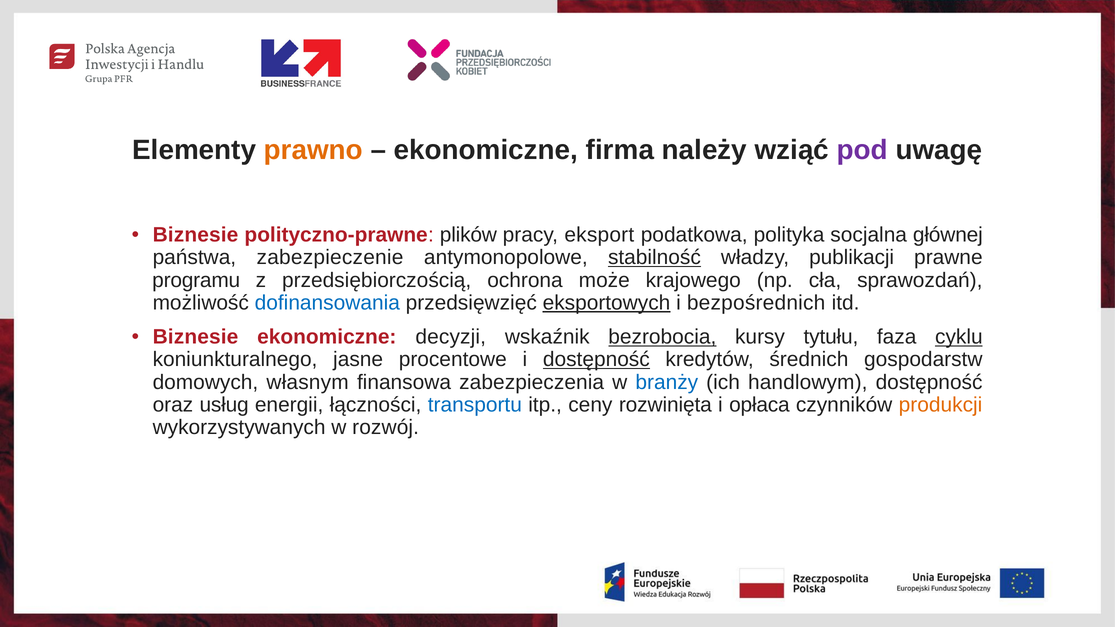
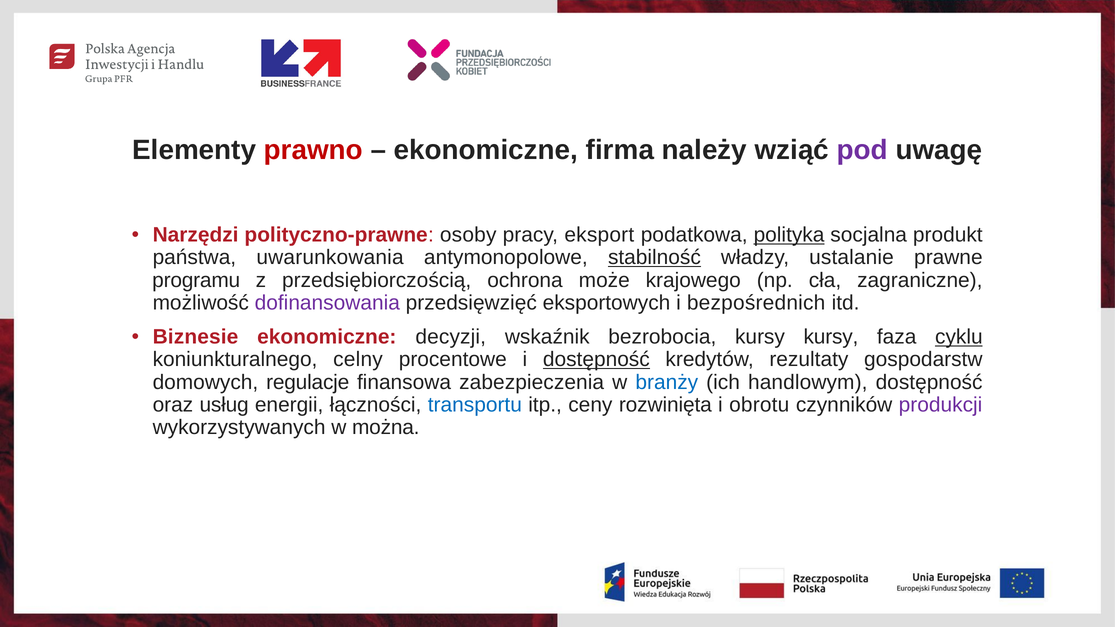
prawno colour: orange -> red (313, 150)
Biznesie: Biznesie -> Narzędzi (196, 235)
plików: plików -> osoby (468, 235)
polityka underline: none -> present (789, 235)
głównej: głównej -> produkt (948, 235)
zabezpieczenie: zabezpieczenie -> uwarunkowania (330, 258)
publikacji: publikacji -> ustalanie (852, 258)
sprawozdań: sprawozdań -> zagraniczne (920, 280)
dofinansowania colour: blue -> purple (327, 303)
eksportowych underline: present -> none (606, 303)
bezrobocia underline: present -> none (662, 337)
kursy tytułu: tytułu -> kursy (831, 337)
jasne: jasne -> celny (358, 360)
średnich: średnich -> rezultaty (809, 360)
własnym: własnym -> regulacje (308, 382)
opłaca: opłaca -> obrotu (759, 405)
produkcji colour: orange -> purple (941, 405)
rozwój: rozwój -> można (386, 427)
